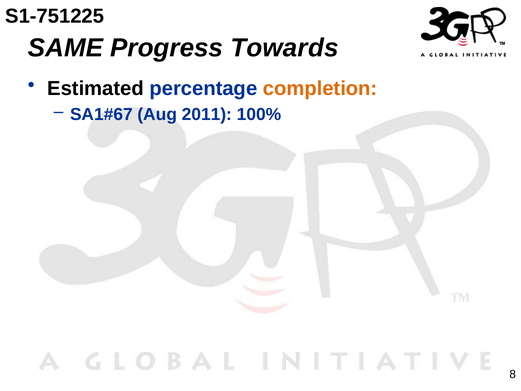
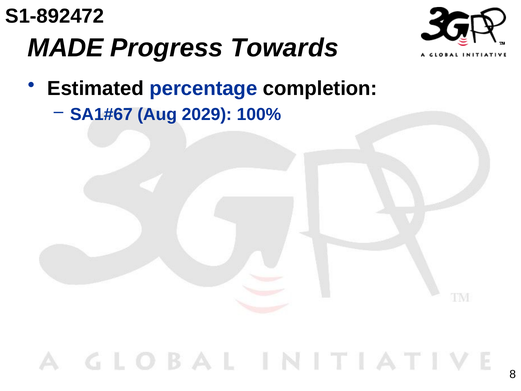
S1-751225: S1-751225 -> S1-892472 (55, 16)
SAME: SAME -> MADE (66, 48)
completion colour: orange -> black (320, 88)
2011: 2011 -> 2029 (207, 114)
